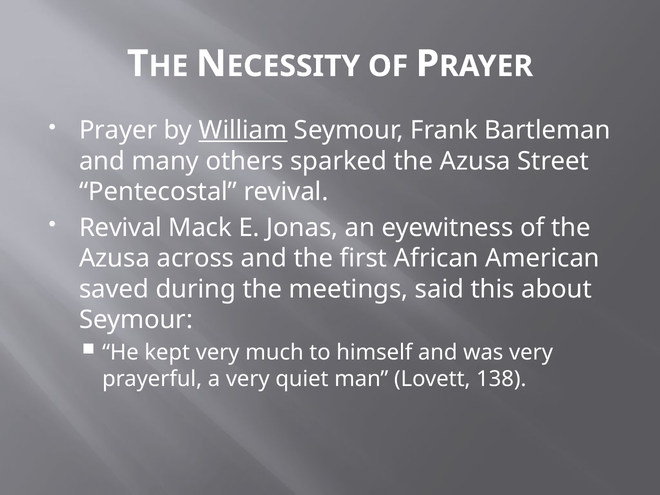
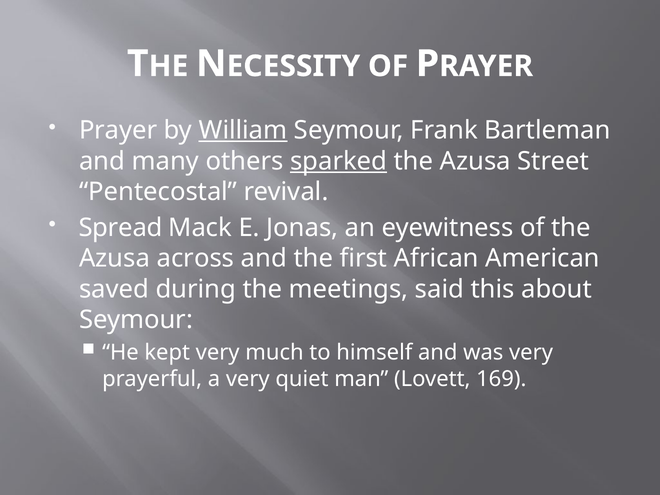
sparked underline: none -> present (339, 161)
Revival: Revival -> Spread (121, 228)
138: 138 -> 169 (501, 379)
